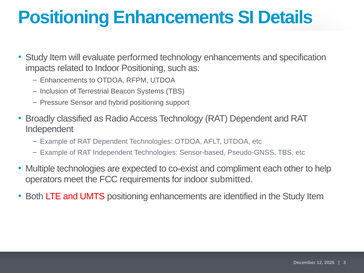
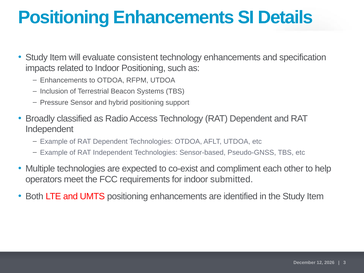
performed: performed -> consistent (138, 57)
